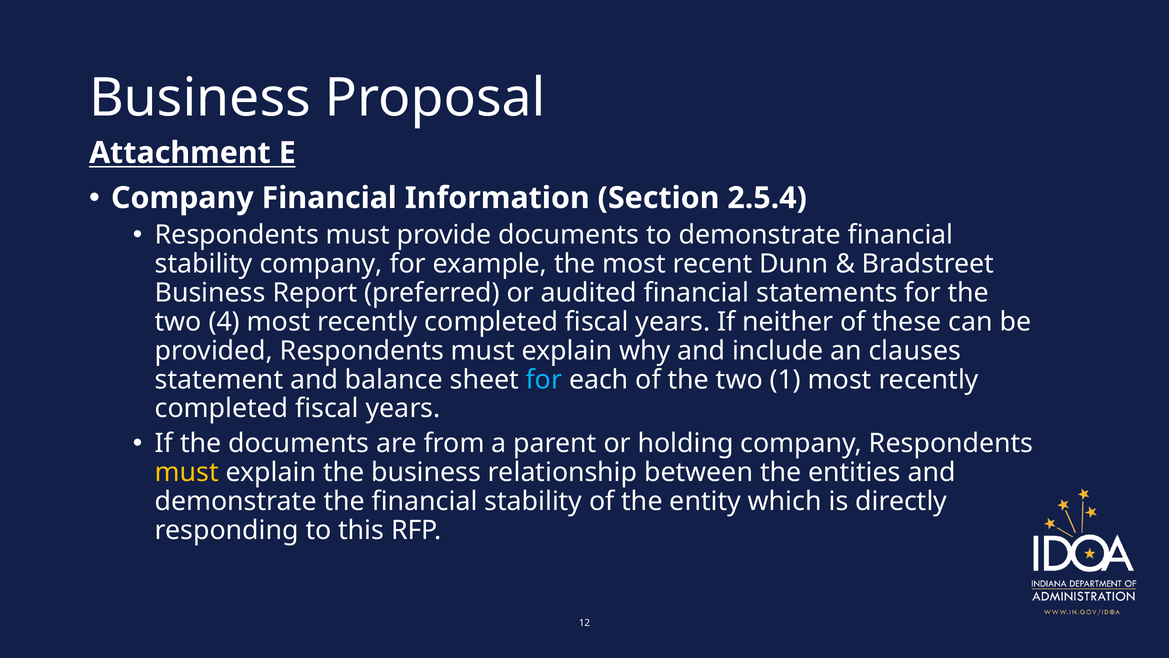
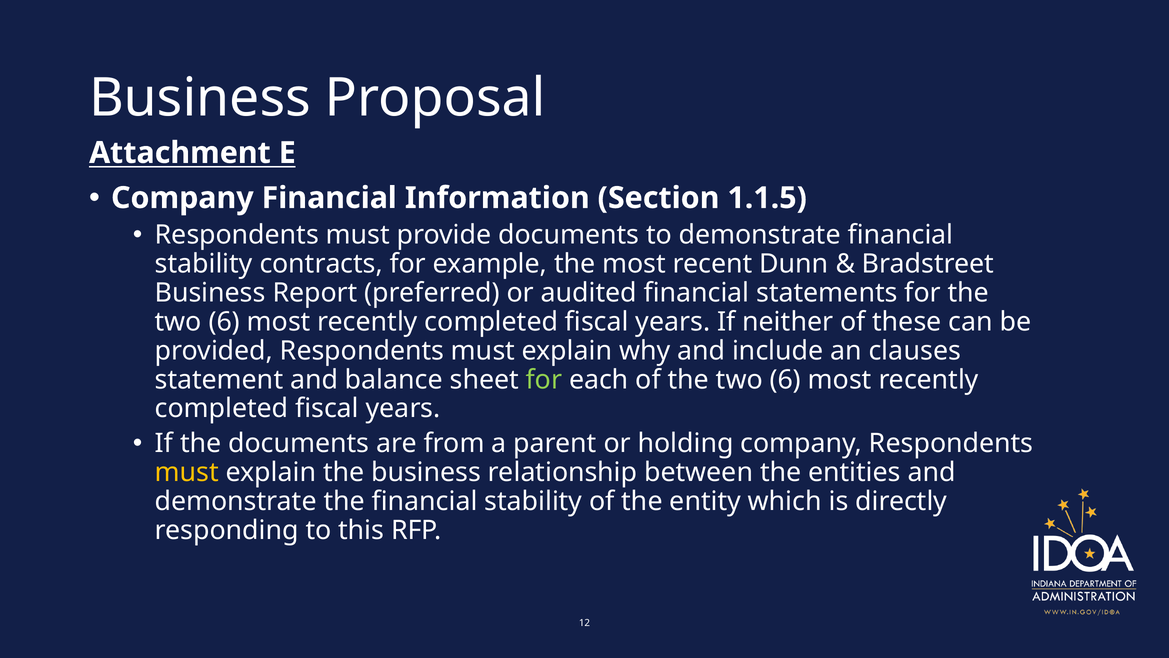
2.5.4: 2.5.4 -> 1.1.5 (767, 198)
stability company: company -> contracts (321, 264)
4: 4 -> 6 (224, 322)
for colour: light blue -> light green (544, 379)
of the two 1: 1 -> 6 (785, 379)
